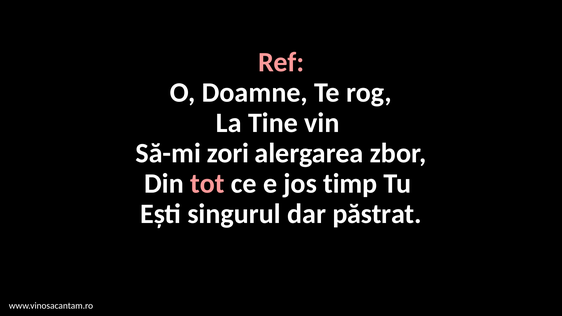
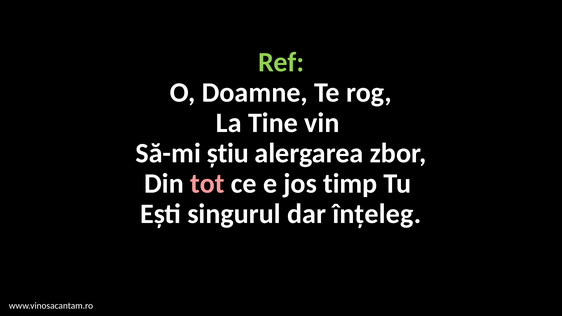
Ref colour: pink -> light green (281, 62)
zori: zori -> știu (228, 153)
păstrat: păstrat -> înțeleg (377, 214)
